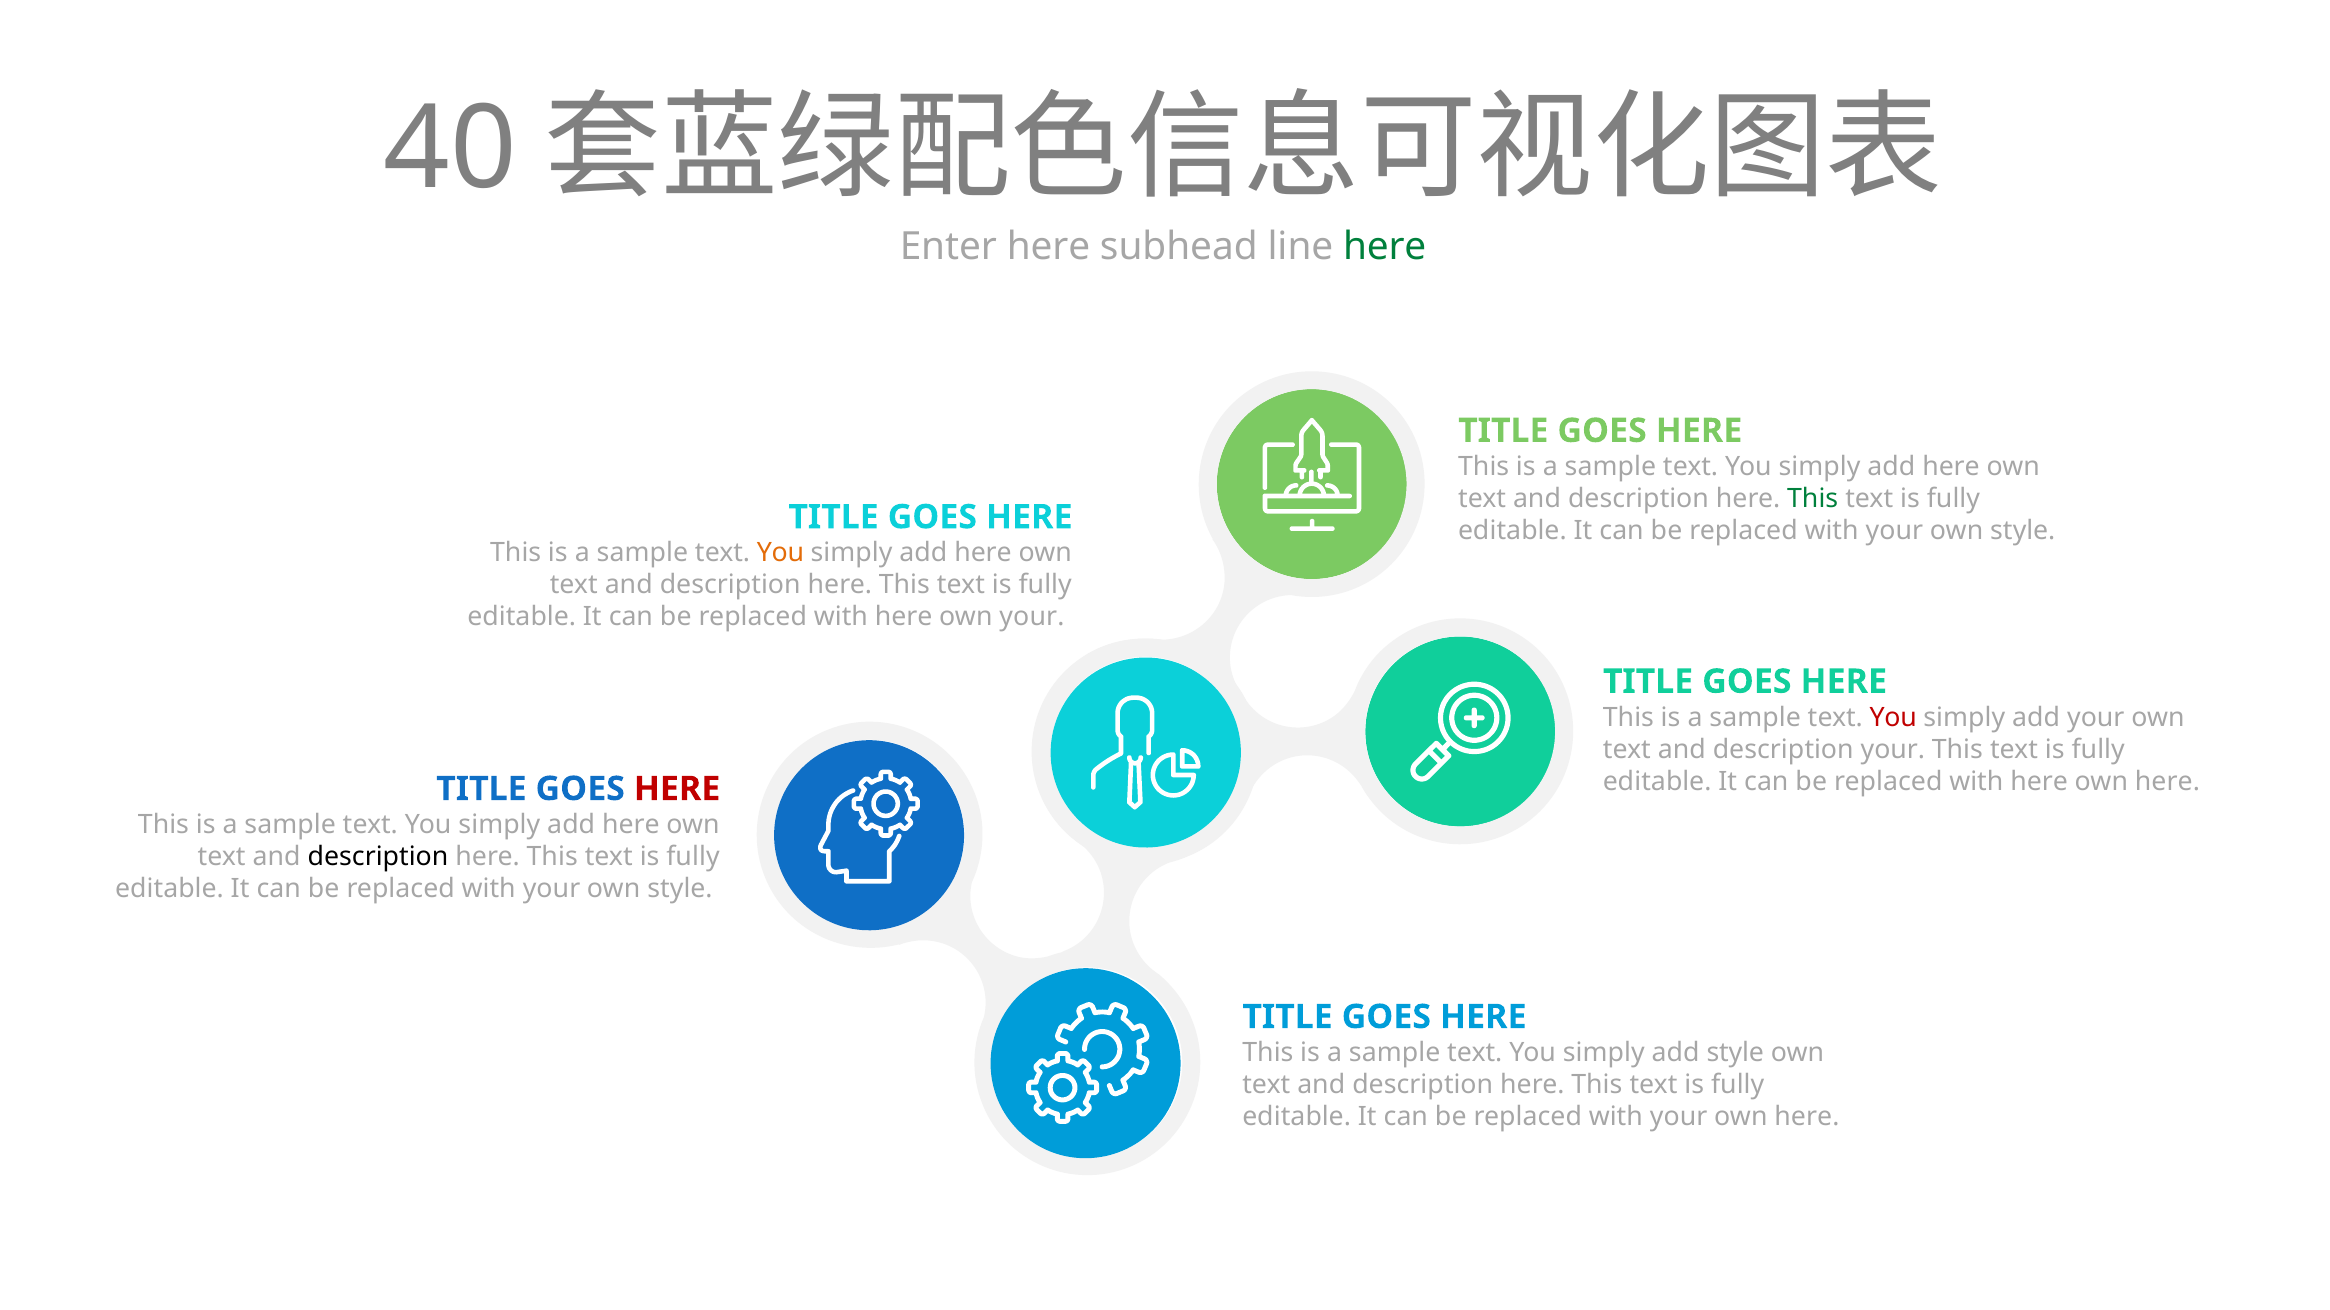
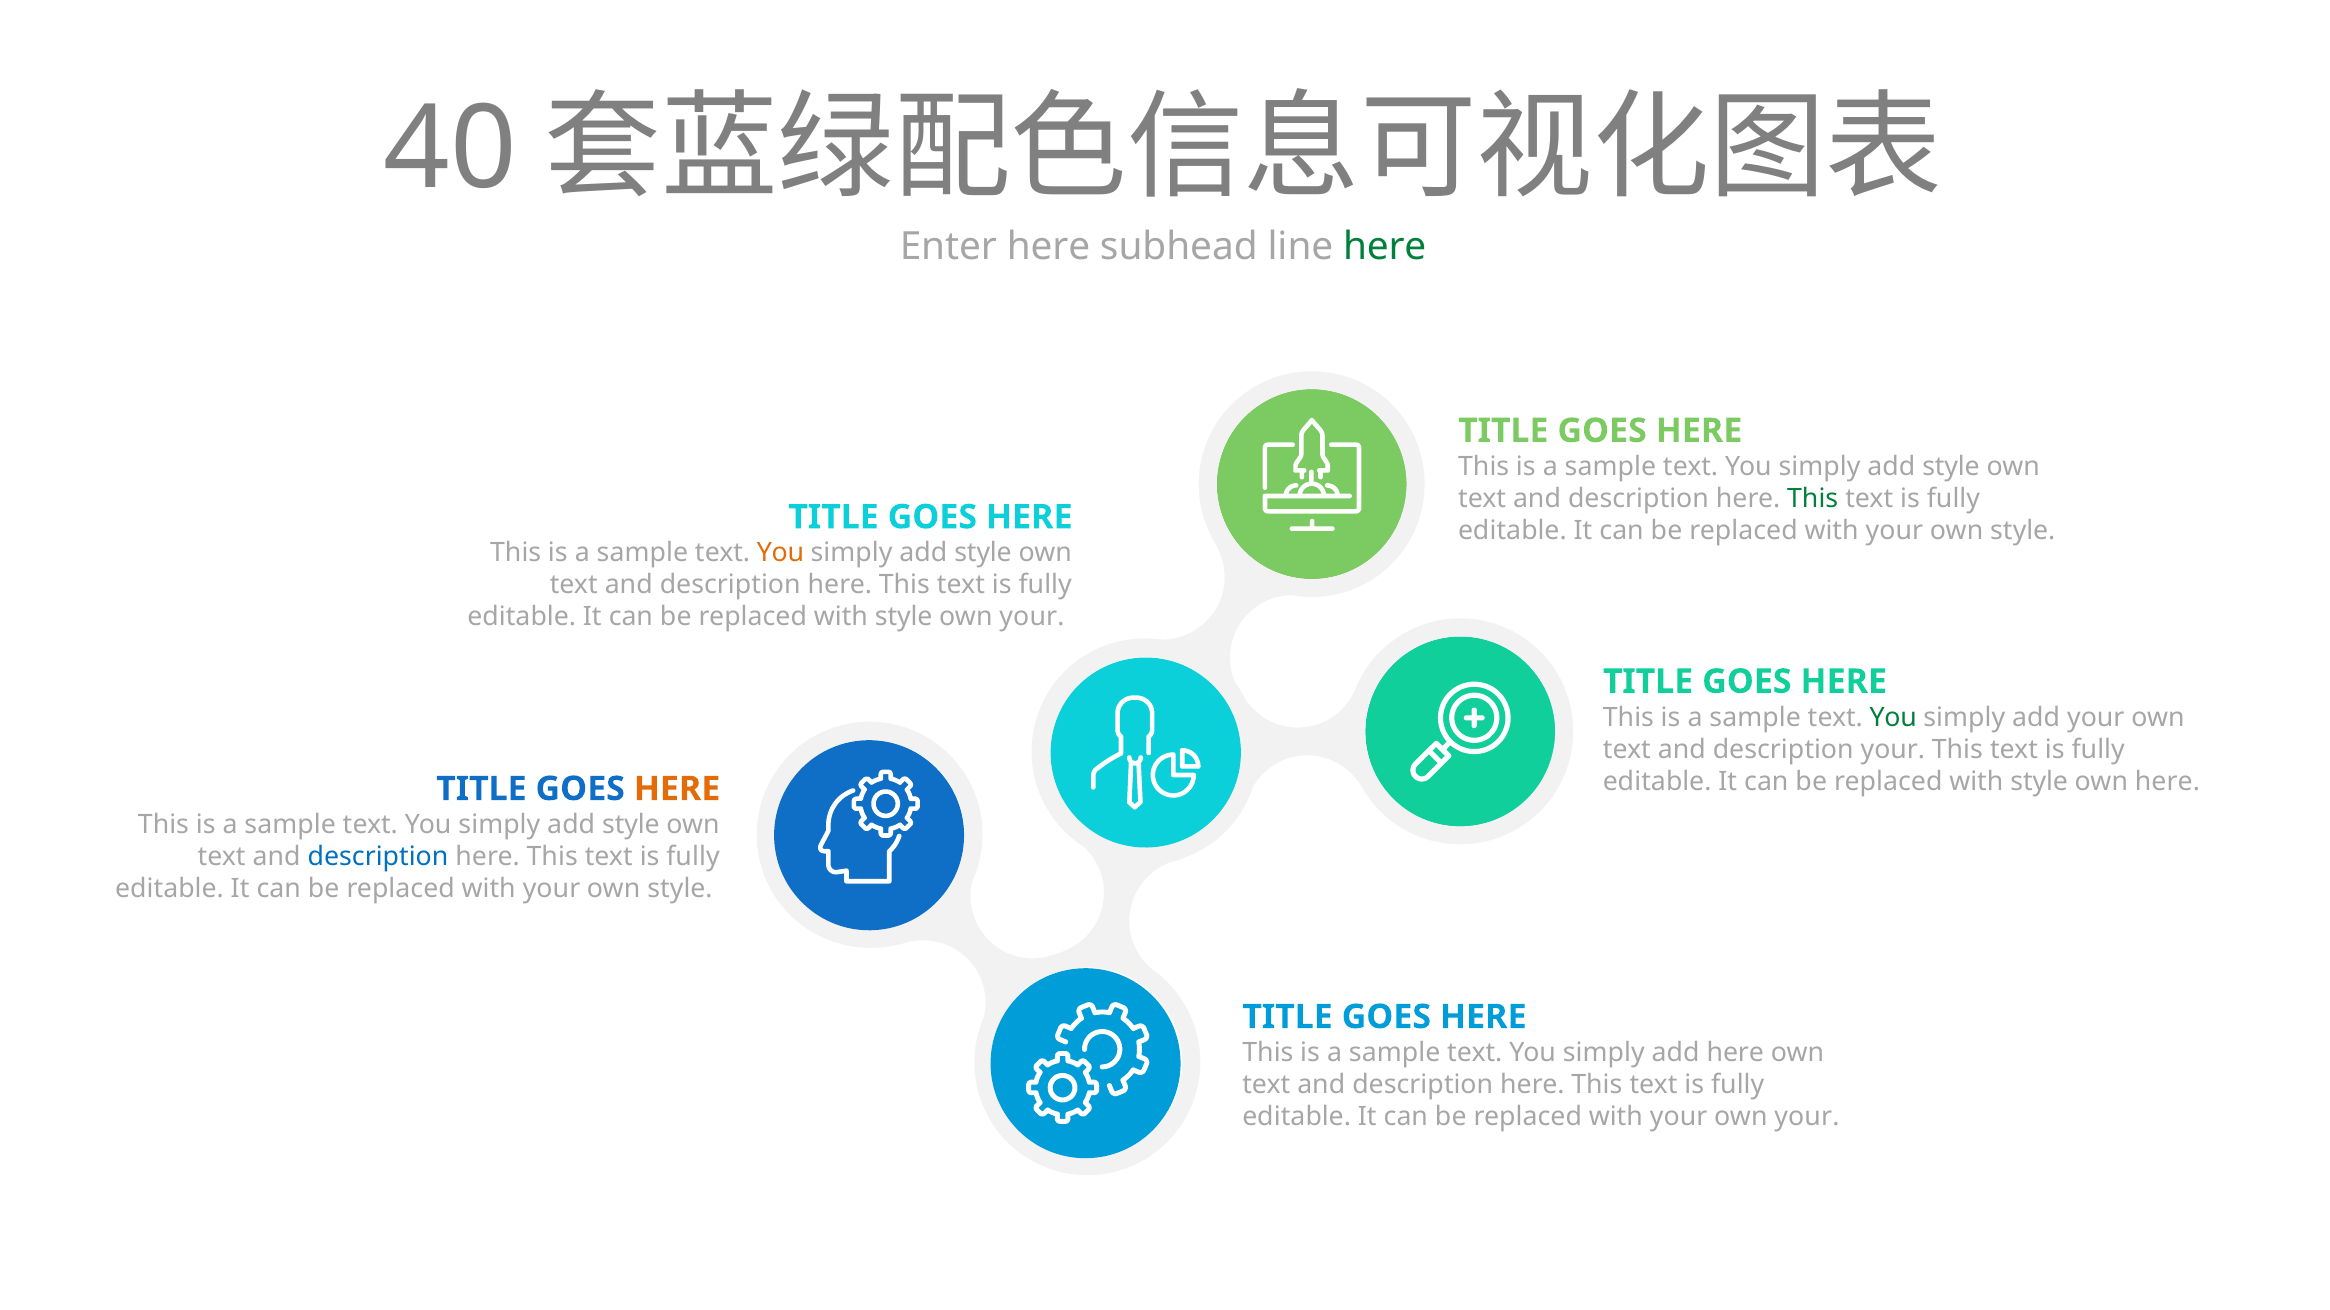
here: here -> style (1951, 467)
here: here -> style (983, 553)
here: here -> style (904, 617)
You colour: red -> green (1893, 718)
here: here -> style (2039, 782)
HERE colour: red -> orange (677, 789)
here: here -> style (631, 825)
description colour: black -> blue (378, 857)
add style: style -> here (1735, 1053)
your own here: here -> your (1807, 1117)
